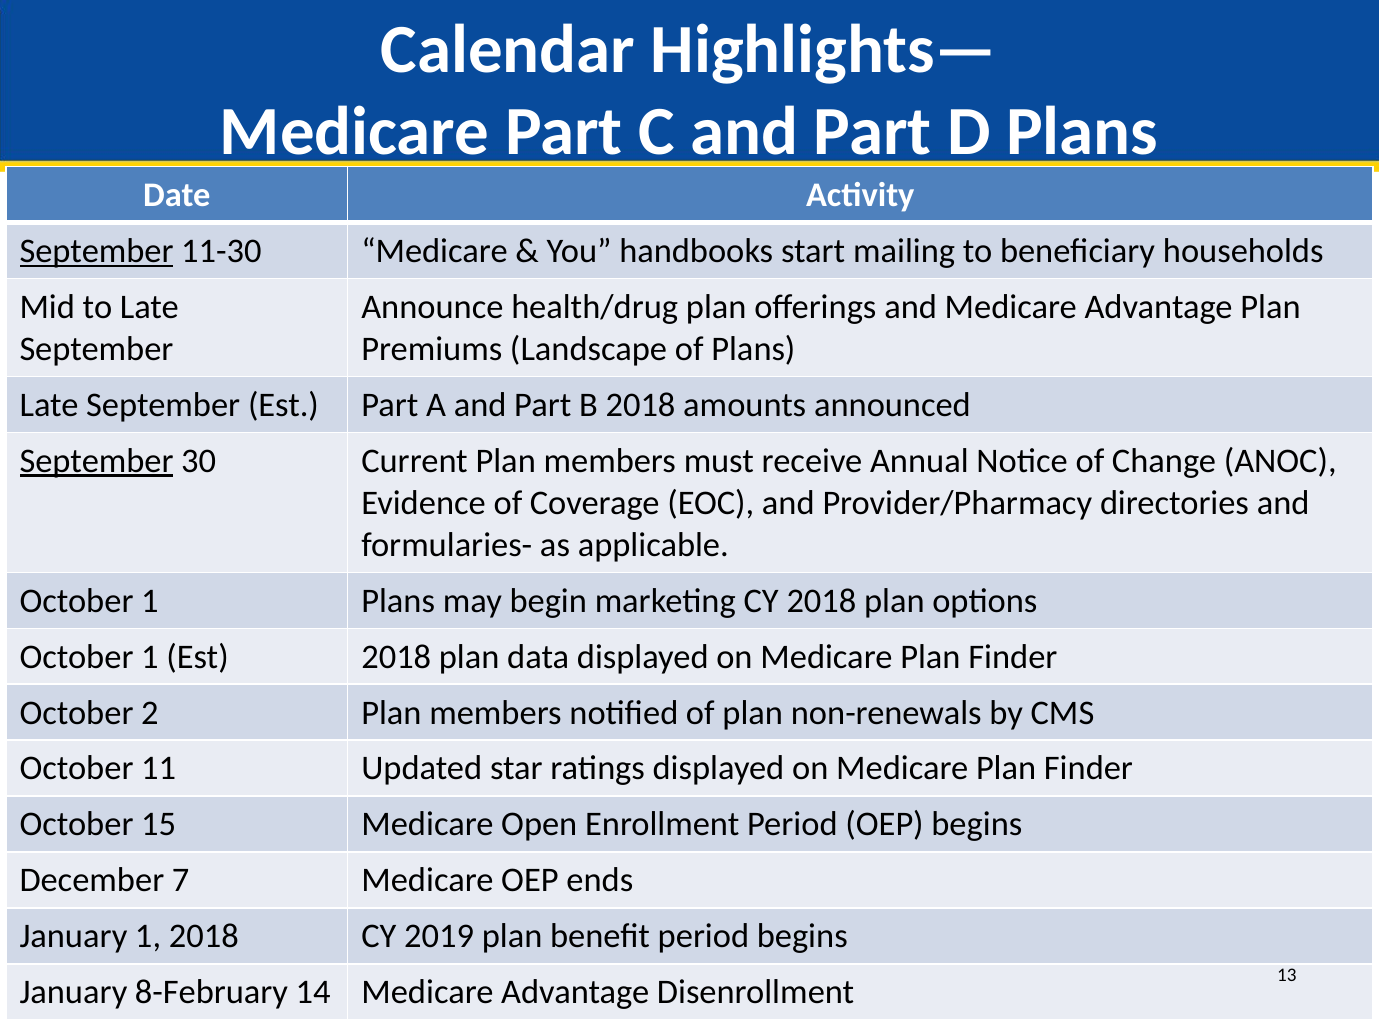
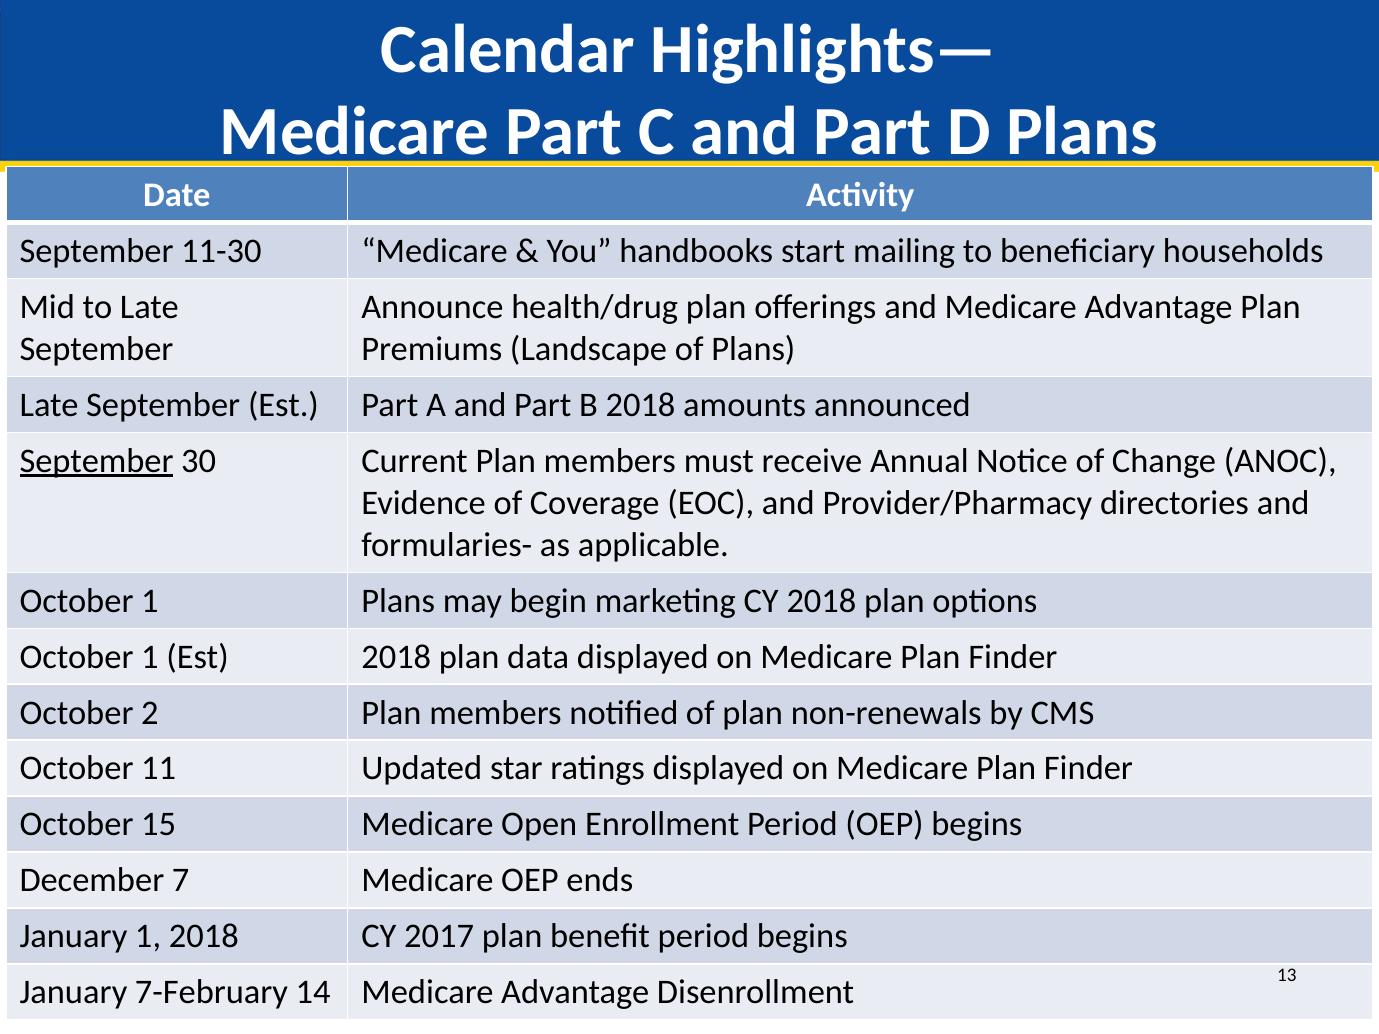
September underline: present -> none (97, 251)
2019: 2019 -> 2017 (439, 937)
8-February: 8-February -> 7-February (212, 993)
